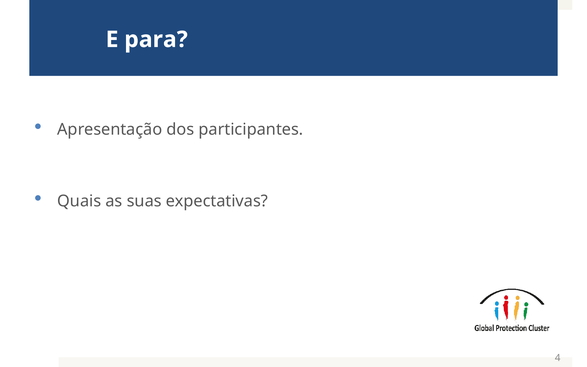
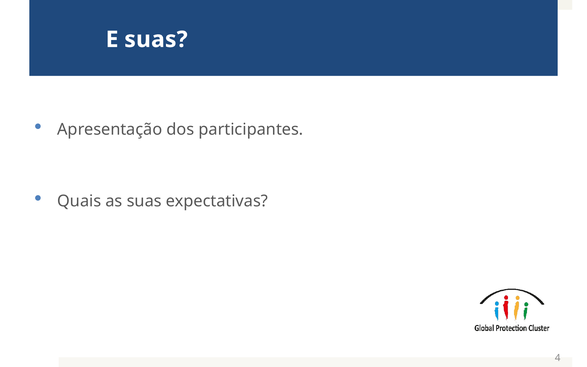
E para: para -> suas (156, 39)
